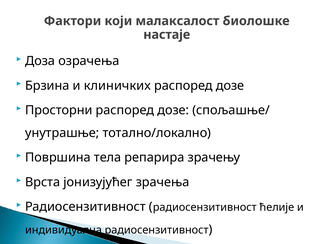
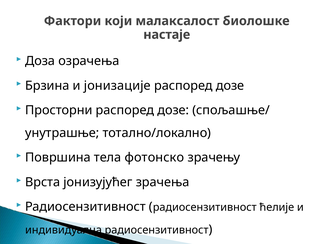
клиничких: клиничких -> јонизације (117, 86)
репарира: репарира -> фотонско (154, 158)
